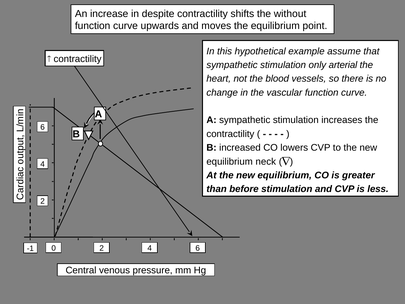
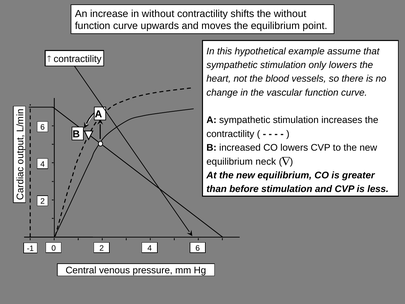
in despite: despite -> without (158, 14)
only arterial: arterial -> lowers (343, 65)
